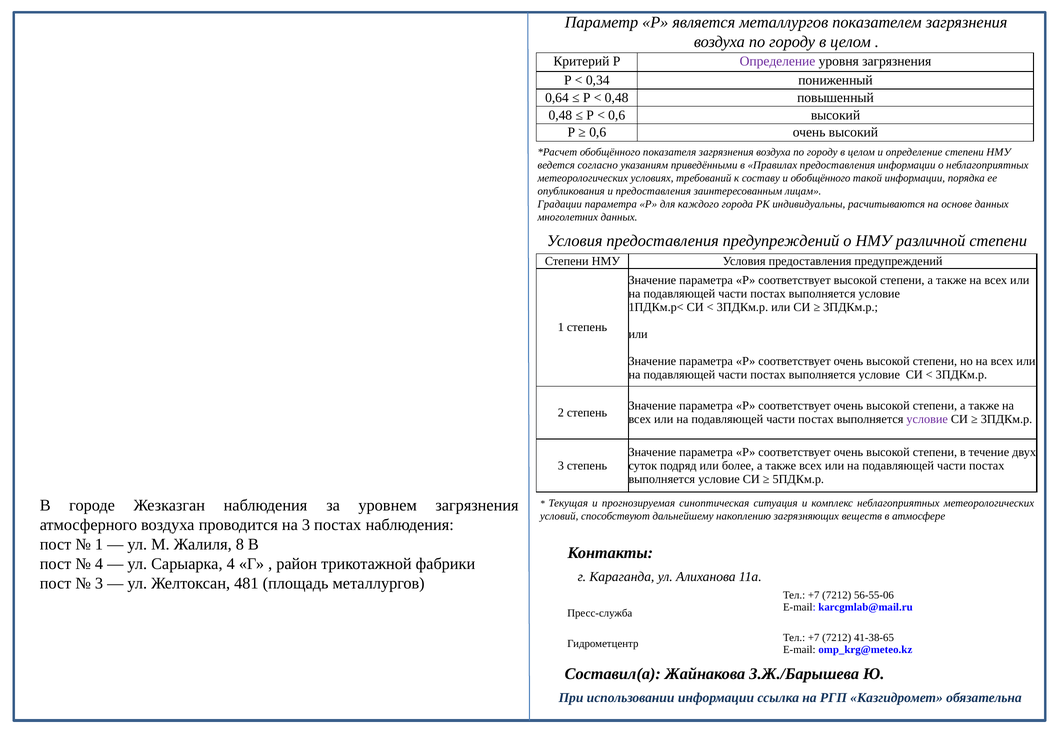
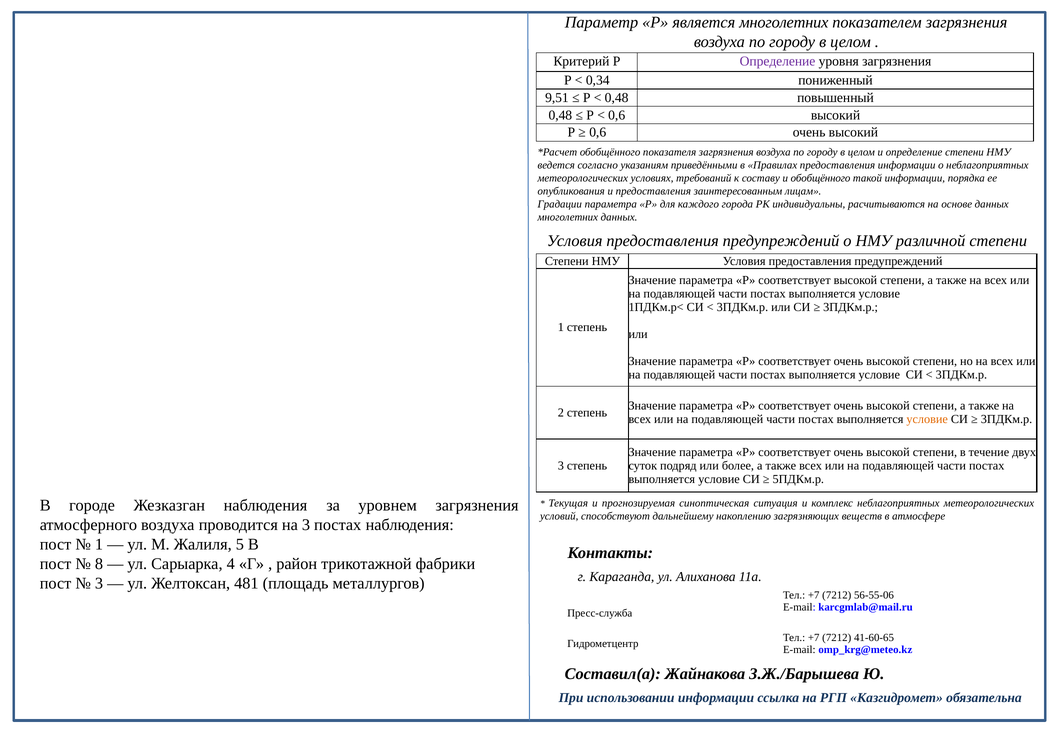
является металлургов: металлургов -> многолетних (784, 22)
0,64: 0,64 -> 9,51 (557, 98)
условие colour: purple -> orange (927, 420)
8: 8 -> 5 (240, 545)
4: 4 -> 8 (99, 564)
41-38-65: 41-38-65 -> 41-60-65 (874, 638)
